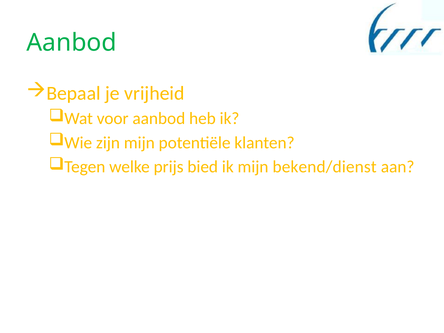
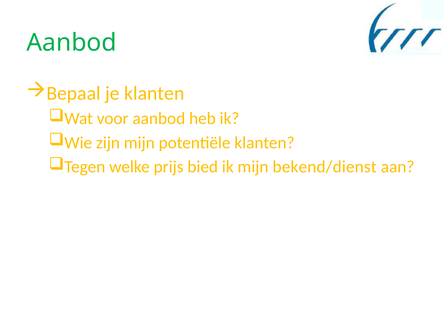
je vrijheid: vrijheid -> klanten (154, 93)
